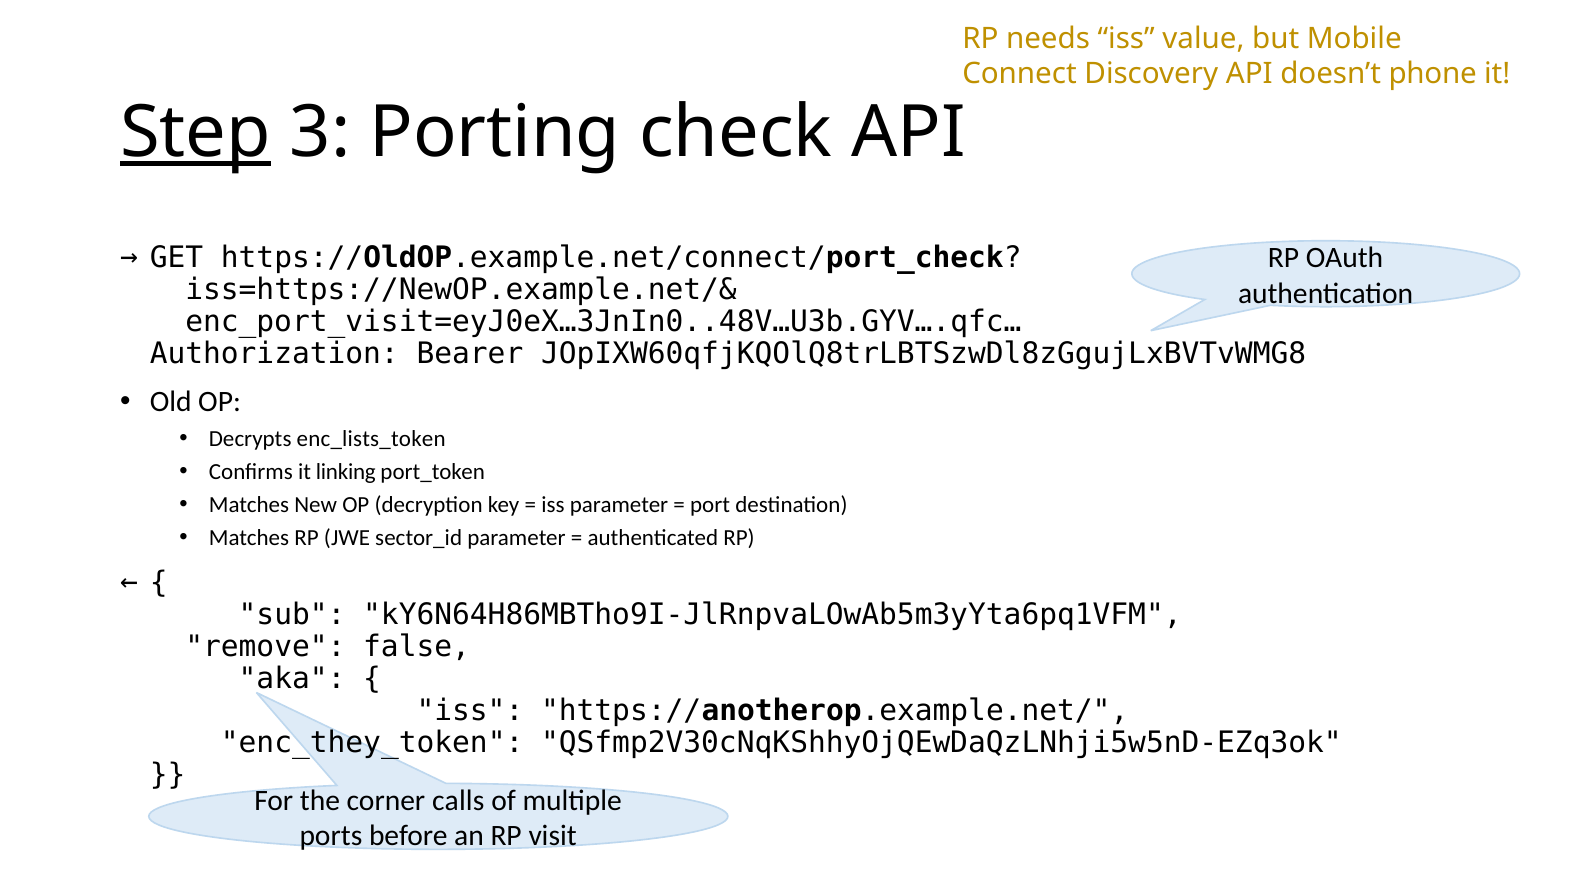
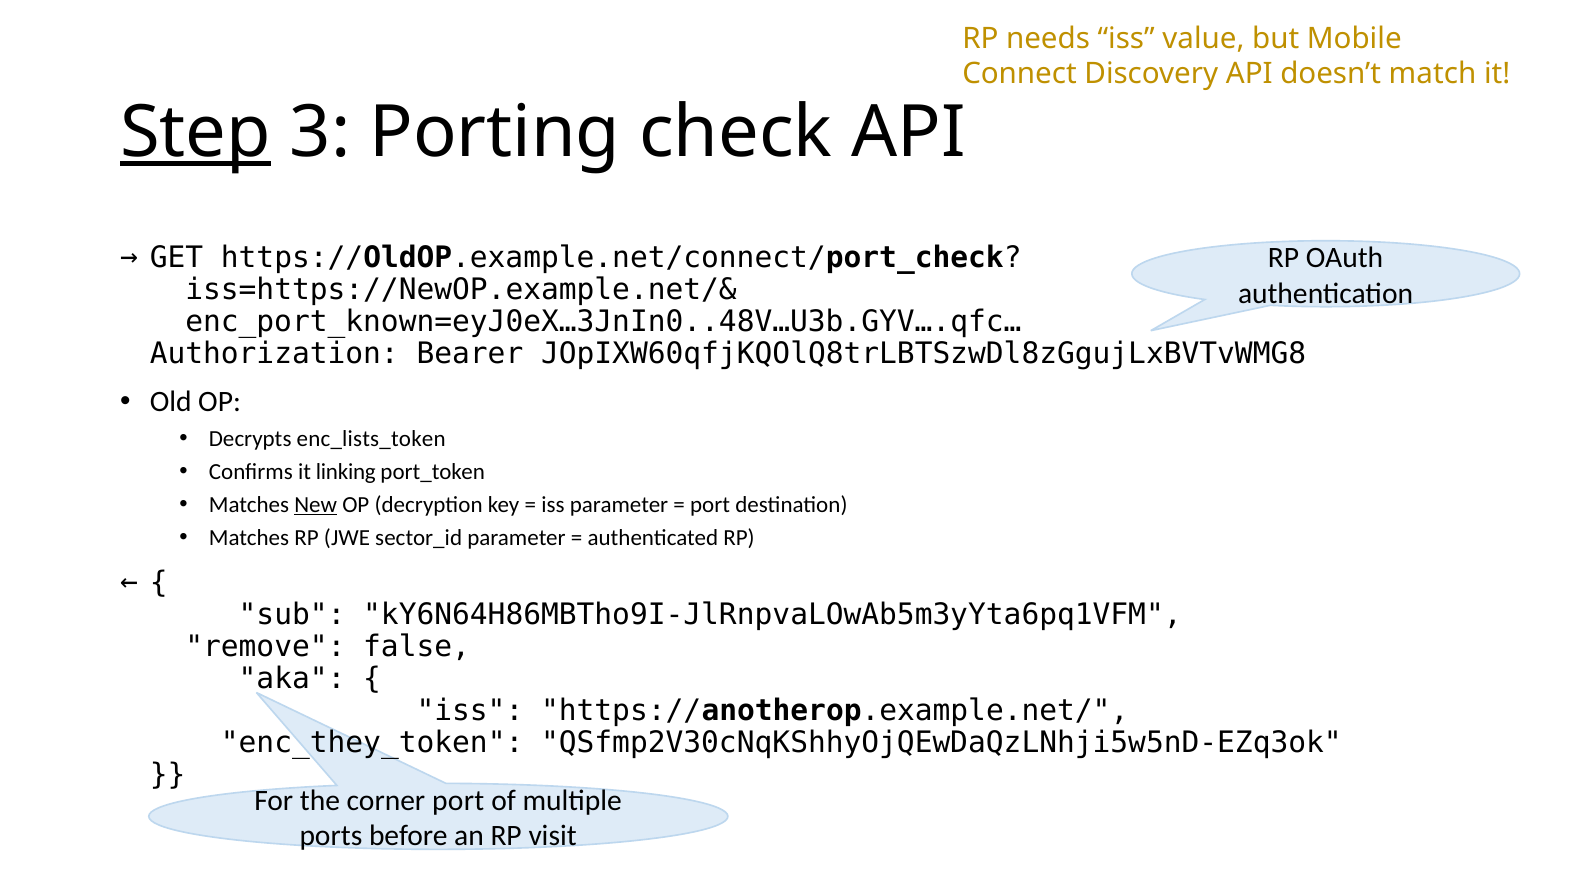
phone: phone -> match (1432, 74)
enc_port_visit=eyJ0eX…3JnIn0..48V…U3b.GYV….qfc…: enc_port_visit=eyJ0eX…3JnIn0..48V…U3b.GYV….qfc… -> enc_port_known=eyJ0eX…3JnIn0..48V…U3b.GYV….qfc… (603, 322)
New underline: none -> present (316, 505)
corner calls: calls -> port (458, 801)
